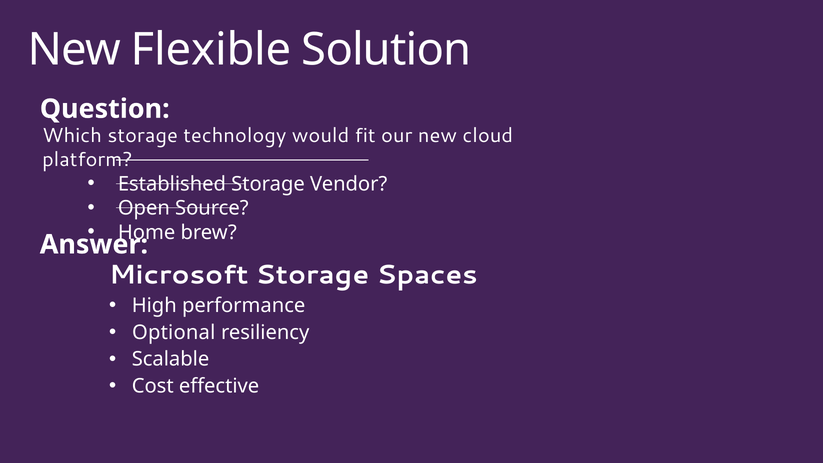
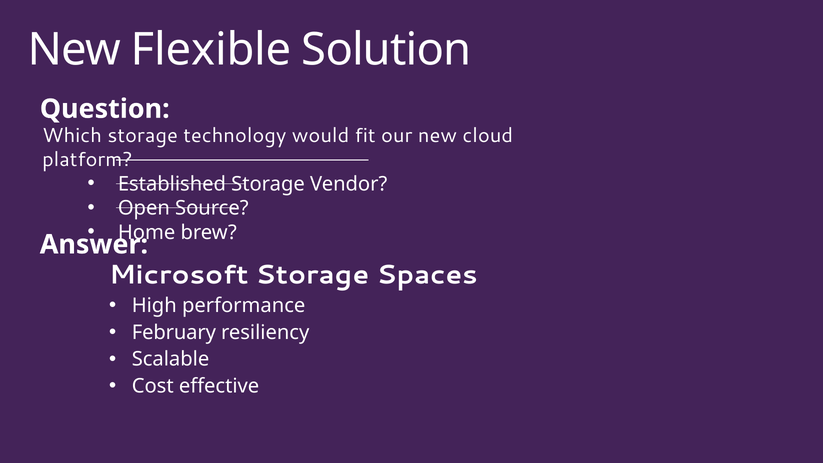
Optional: Optional -> February (174, 332)
